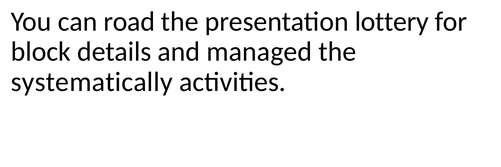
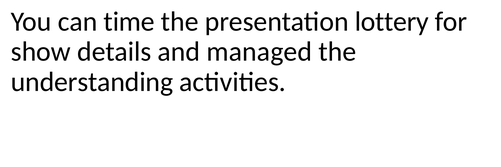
road: road -> time (129, 22)
block: block -> show (41, 52)
systematically: systematically -> understanding (92, 82)
